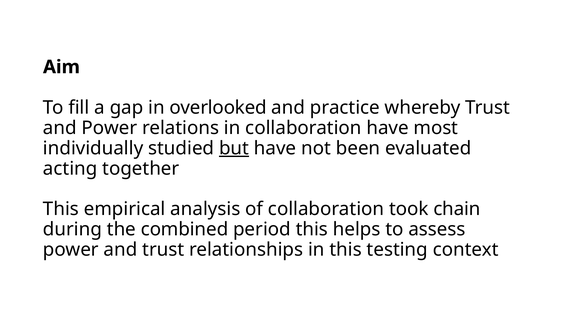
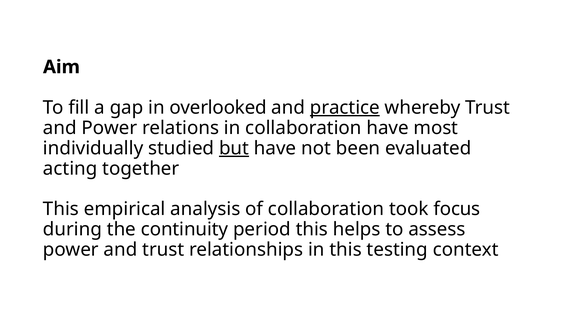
practice underline: none -> present (345, 108)
chain: chain -> focus (457, 209)
combined: combined -> continuity (184, 230)
